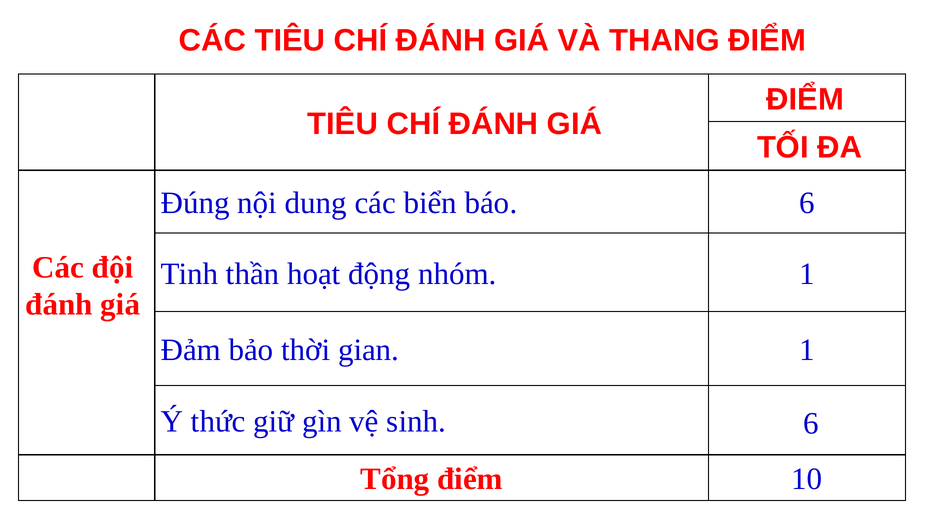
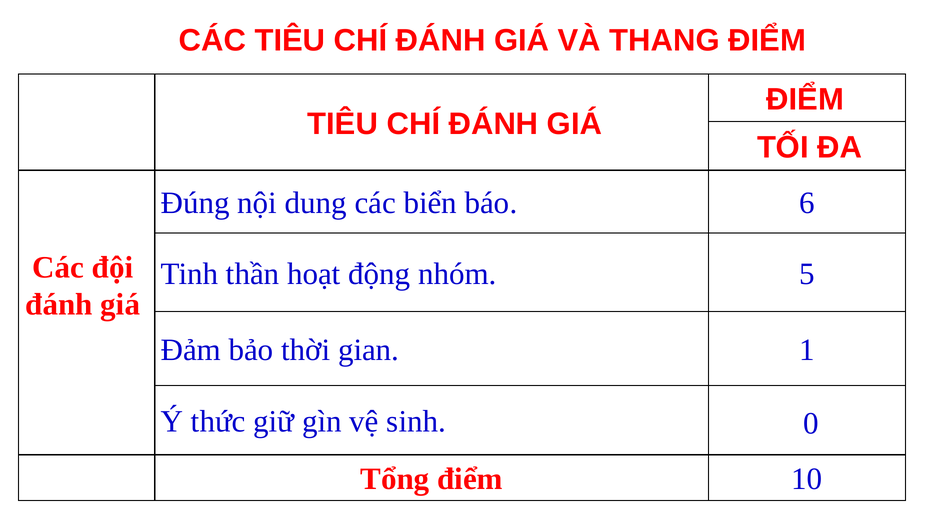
nhóm 1: 1 -> 5 (807, 274)
sinh 6: 6 -> 0 (811, 423)
